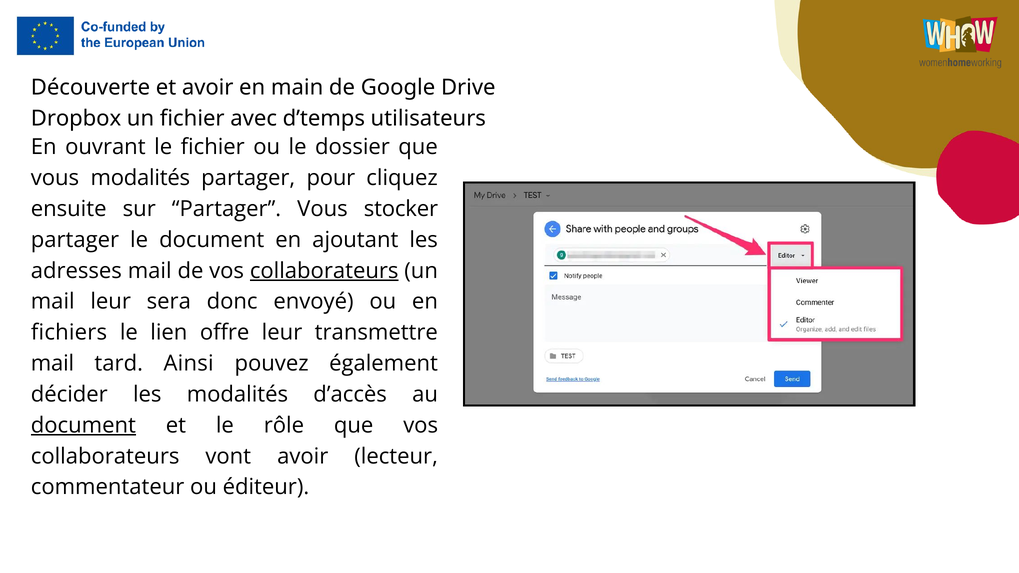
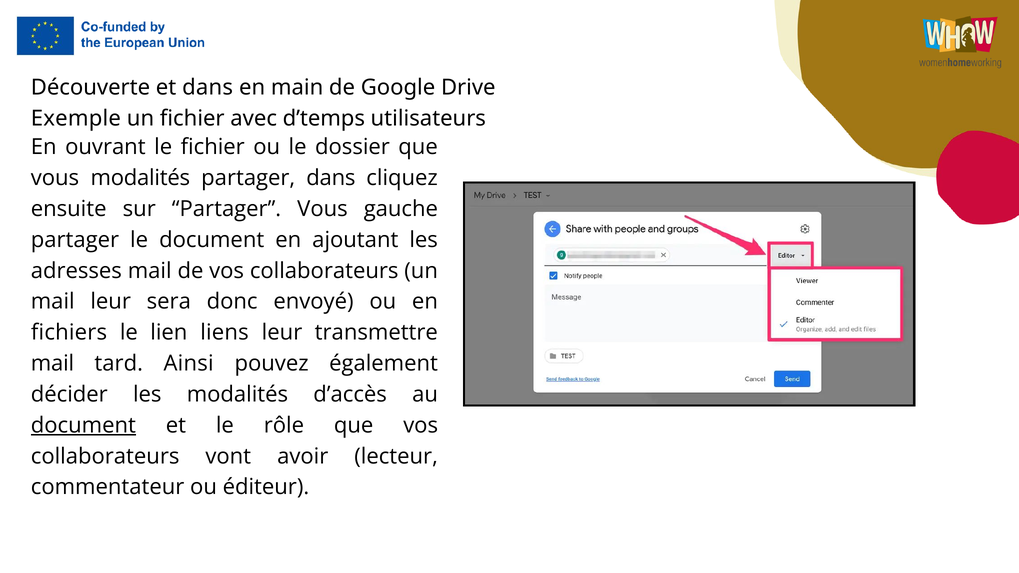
et avoir: avoir -> dans (208, 88)
Dropbox: Dropbox -> Exemple (76, 118)
partager pour: pour -> dans (331, 178)
stocker: stocker -> gauche (401, 209)
collaborateurs underline: present -> none (324, 271)
offre: offre -> liens (224, 333)
